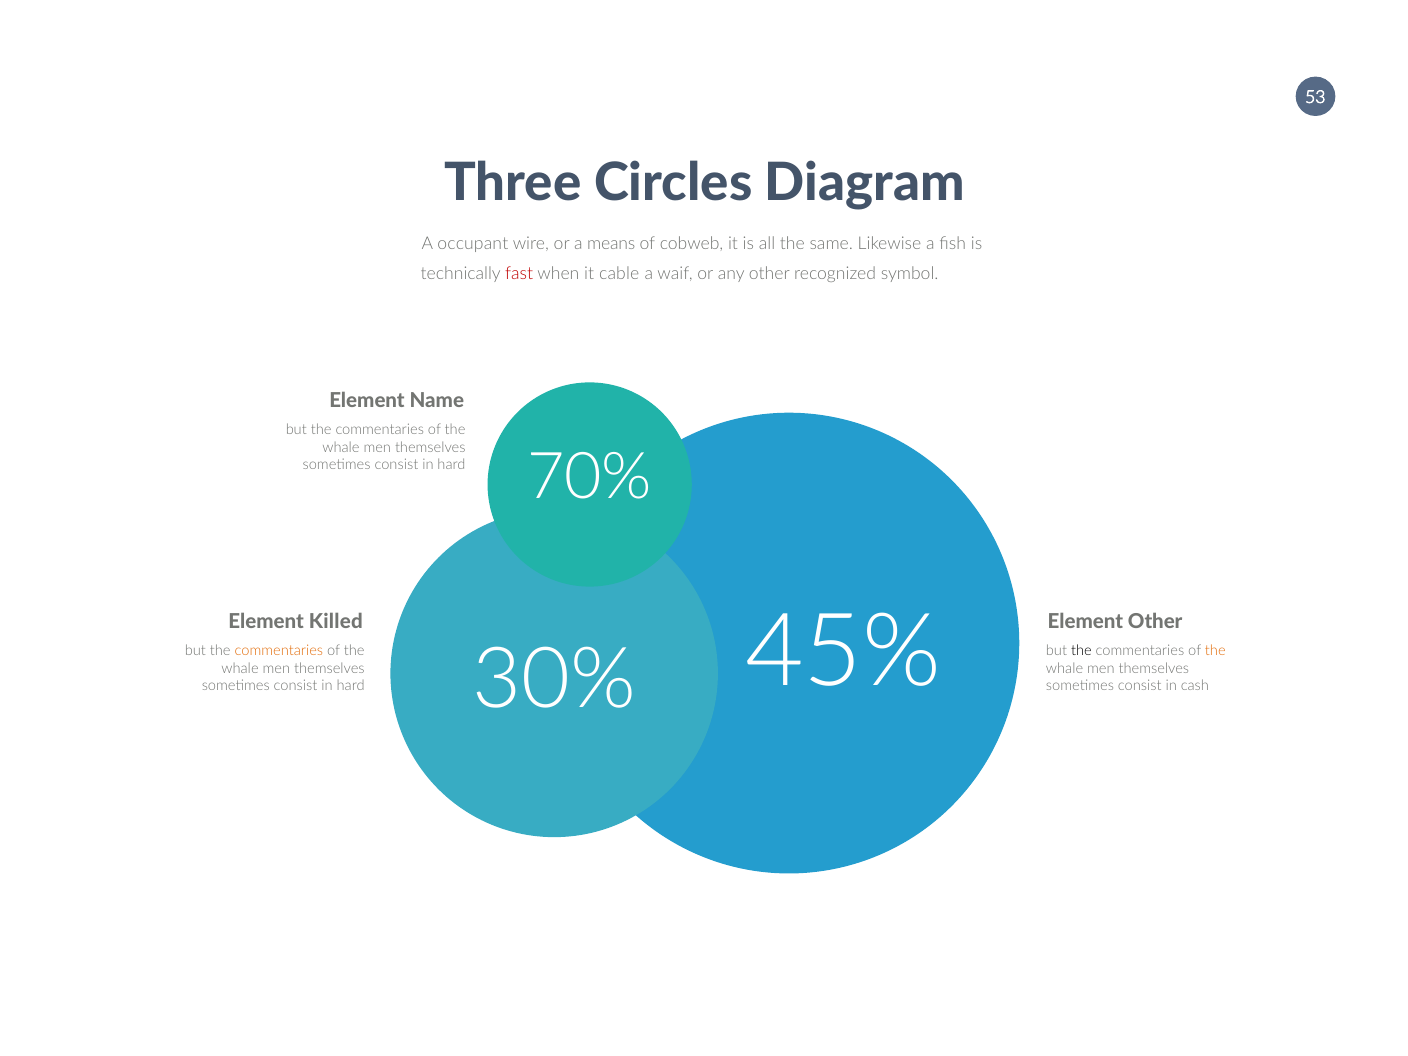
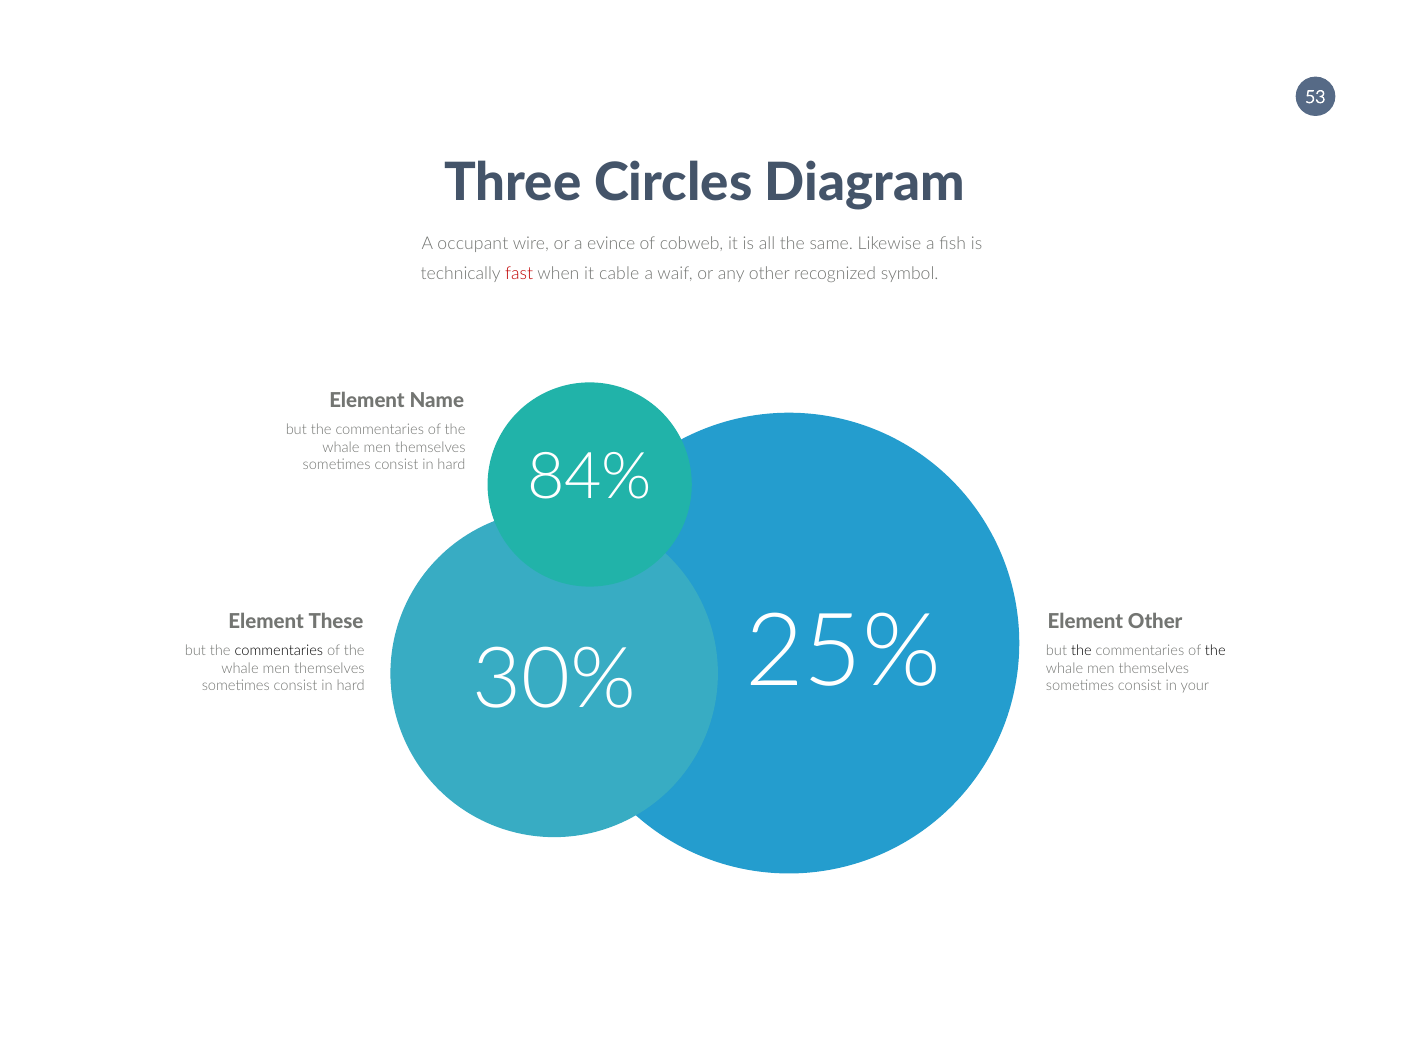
means: means -> evince (611, 244)
70%: 70% -> 84% (590, 477)
Killed: Killed -> These (336, 622)
45%: 45% -> 25% (843, 652)
commentaries colour: orange -> black (279, 651)
the colour: orange -> black (1215, 651)
cash: cash -> your (1195, 686)
